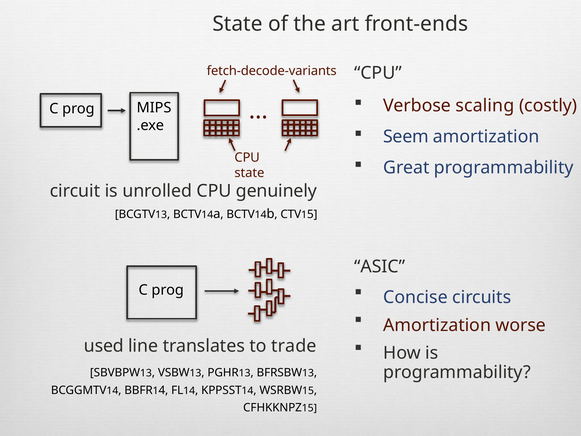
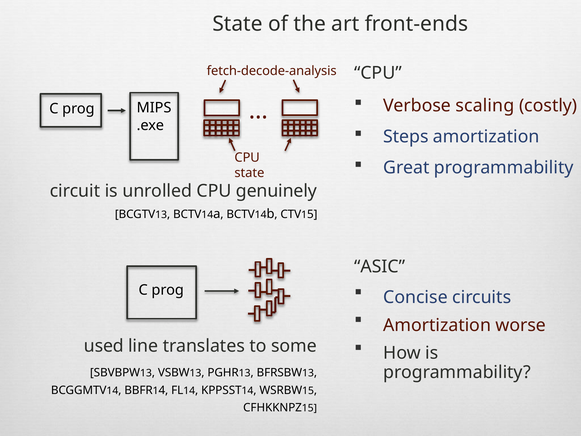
fetch-decode-variants: fetch-decode-variants -> fetch-decode-analysis (272, 71)
Seem: Seem -> Steps (406, 137)
trade: trade -> some (294, 346)
